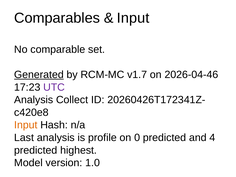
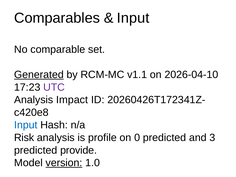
v1.7: v1.7 -> v1.1 (137, 75)
2026-04-46: 2026-04-46 -> 2026-04-10 (191, 75)
Collect: Collect -> Impact (72, 100)
Input colour: orange -> blue (26, 125)
Last: Last -> Risk (24, 138)
4: 4 -> 3 (212, 138)
highest: highest -> provide (79, 150)
version underline: none -> present (64, 163)
